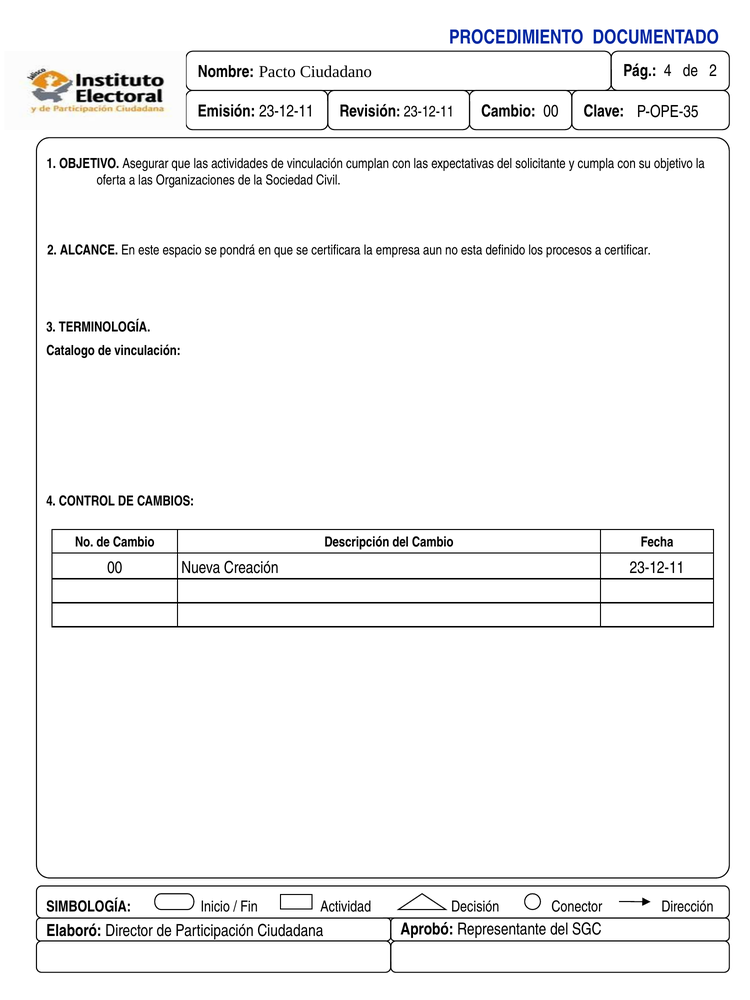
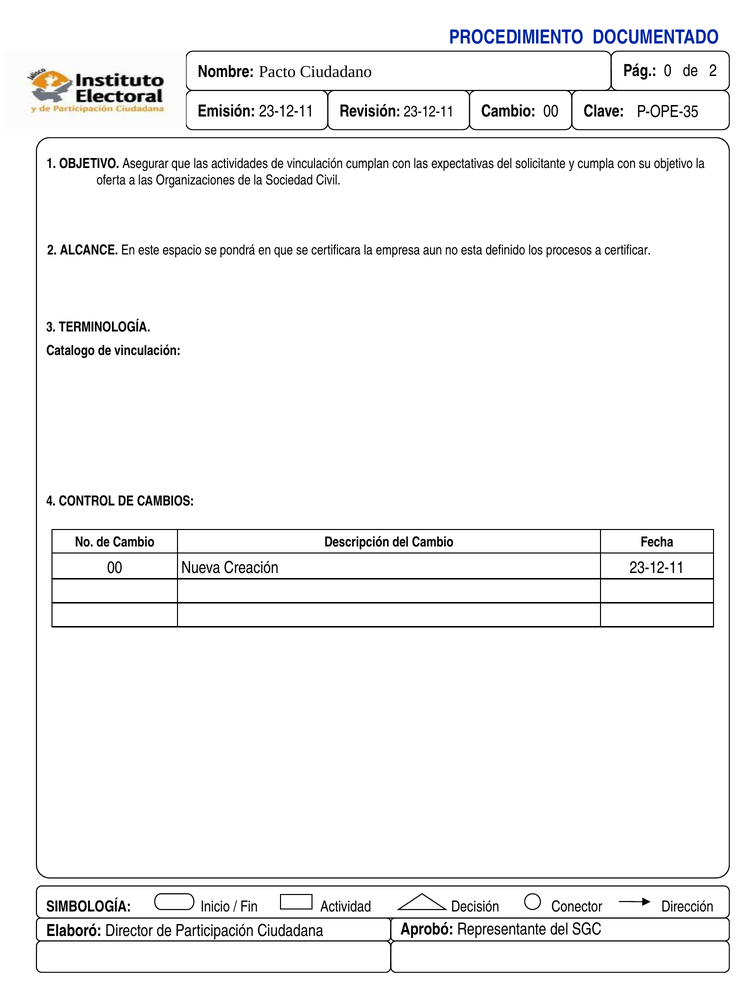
4: 4 -> 0 (668, 71)
